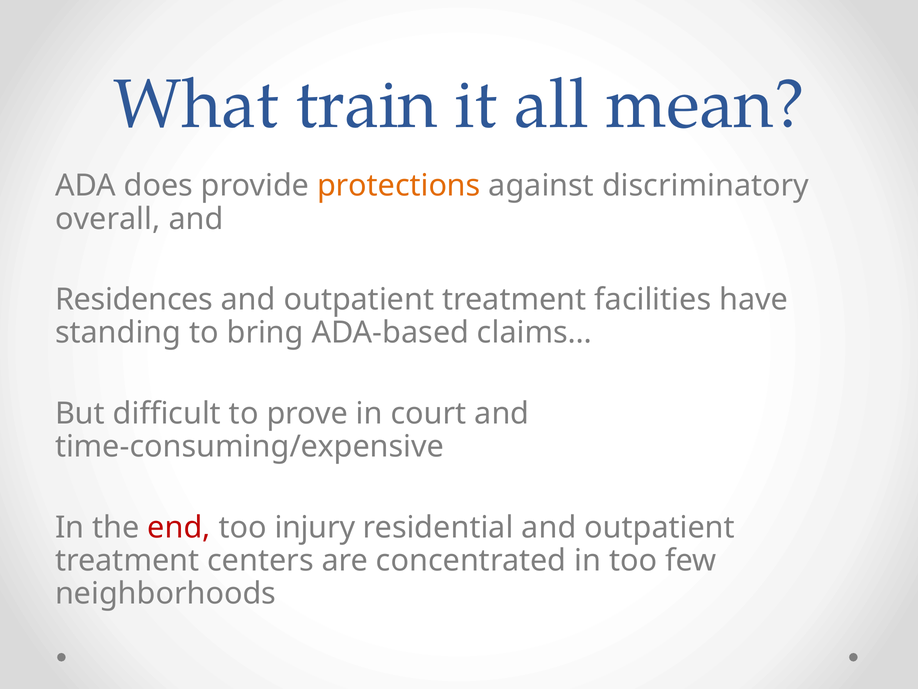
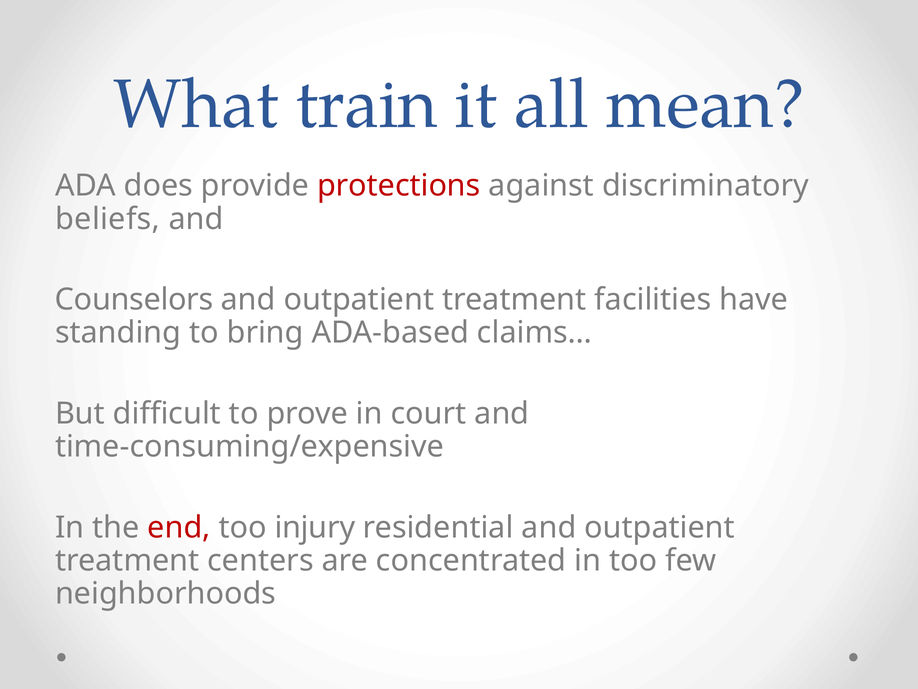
protections colour: orange -> red (399, 186)
overall: overall -> beliefs (108, 219)
Residences: Residences -> Counselors (134, 300)
